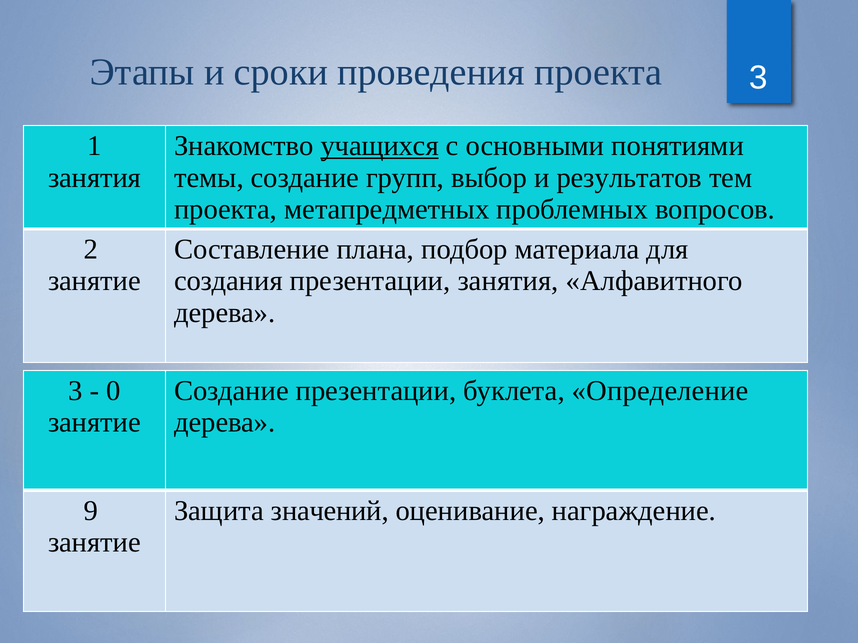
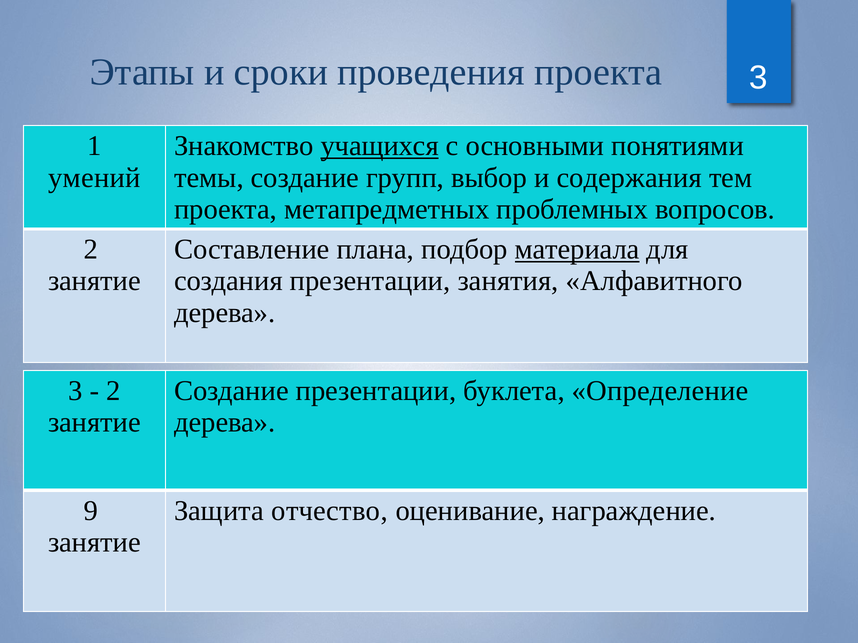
занятия: занятия -> умений (94, 178)
результатов: результатов -> содержания (629, 178)
материала underline: none -> present (577, 250)
0: 0 -> 2 (114, 391)
значений: значений -> отчество (330, 511)
